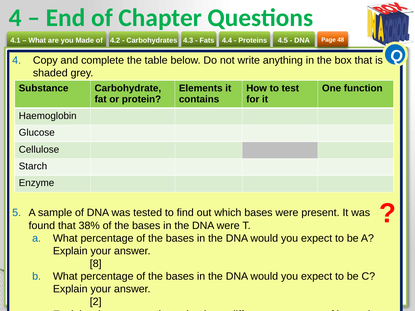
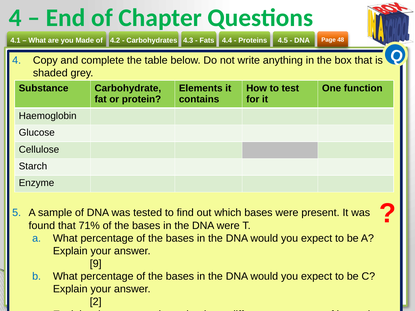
38%: 38% -> 71% (89, 226)
8: 8 -> 9 (96, 264)
